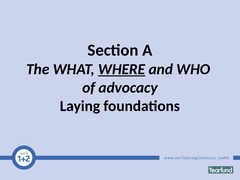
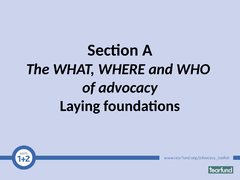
WHERE underline: present -> none (122, 69)
